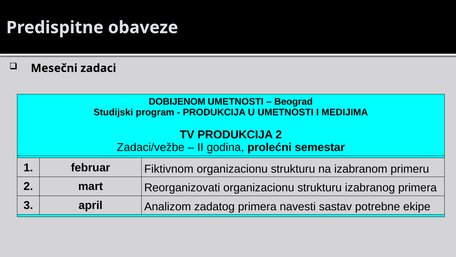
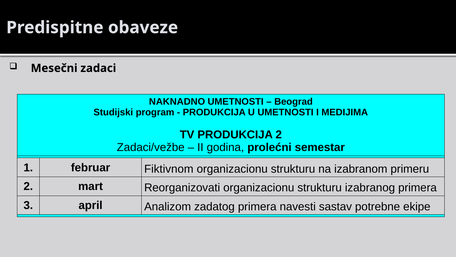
DOBIJENOM: DOBIJENOM -> NAKNADNO (177, 102)
